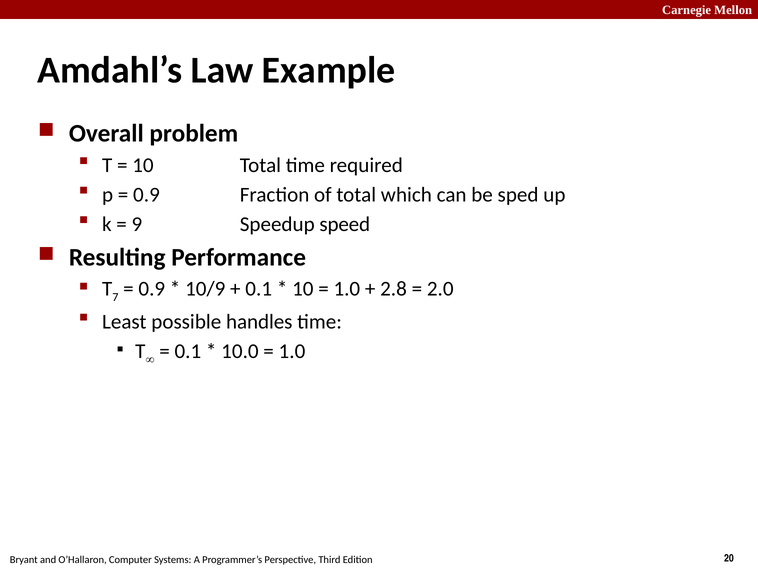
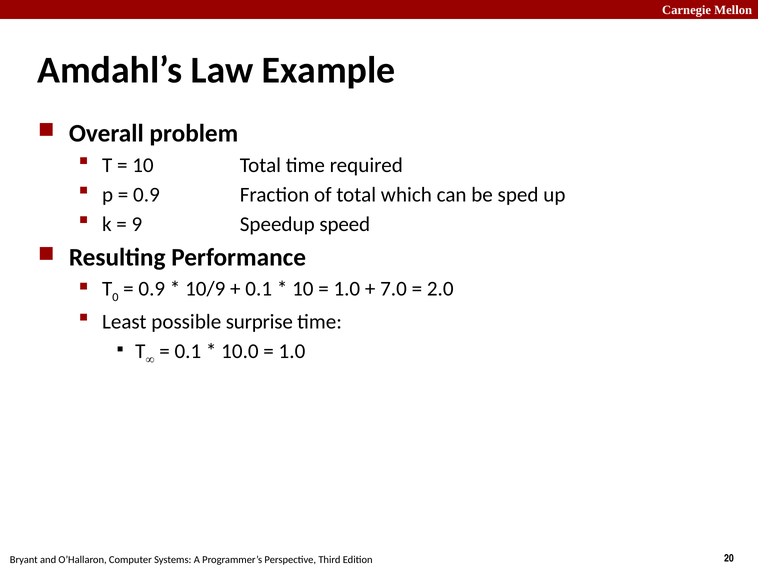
7: 7 -> 0 (115, 297)
2.8: 2.8 -> 7.0 (394, 289)
handles: handles -> surprise (259, 322)
